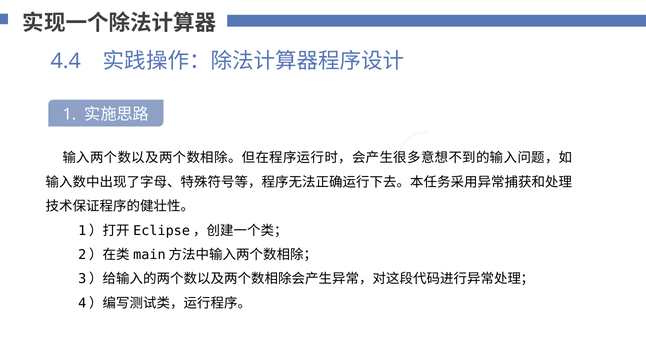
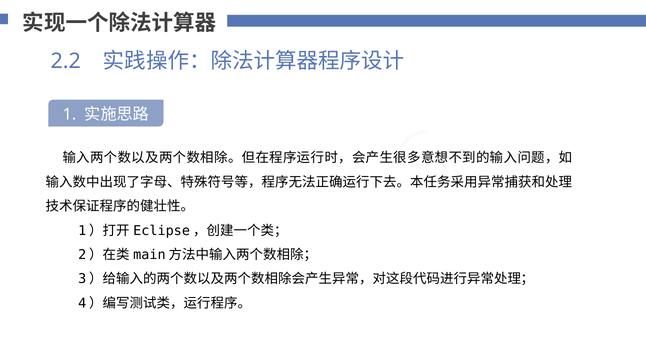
4.4: 4.4 -> 2.2 (66, 61)
